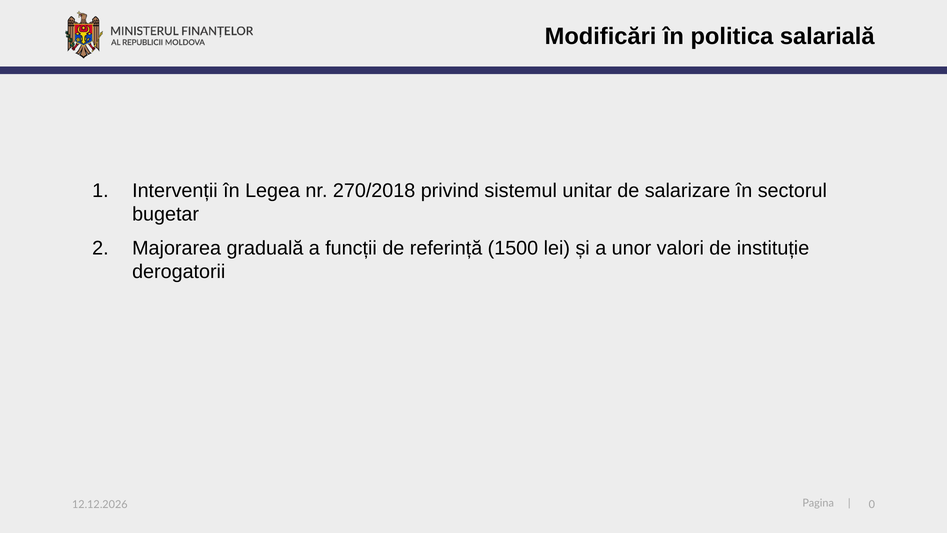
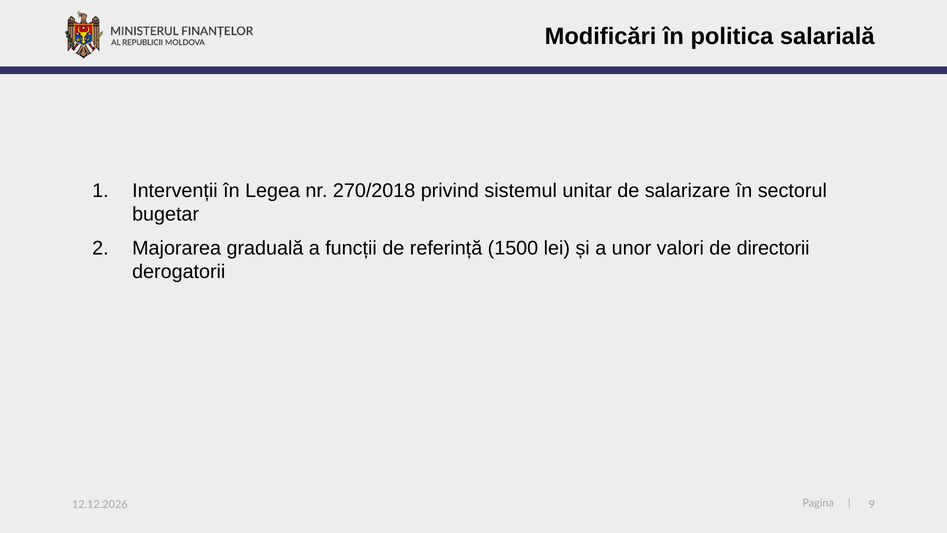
instituție: instituție -> directorii (773, 248)
0: 0 -> 9 (872, 504)
